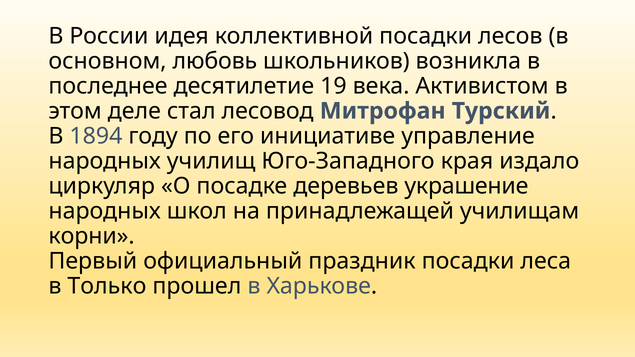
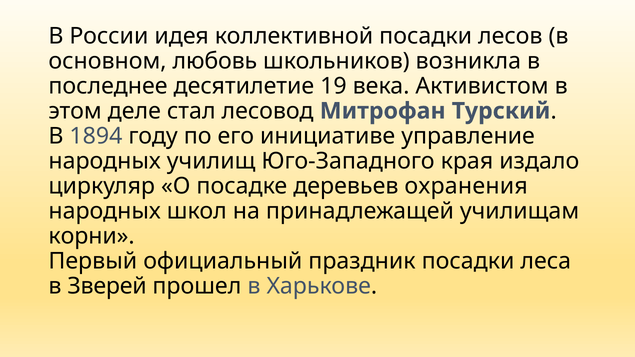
украшение: украшение -> охранения (466, 186)
Только: Только -> Зверей (107, 286)
